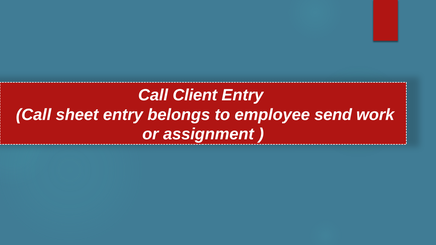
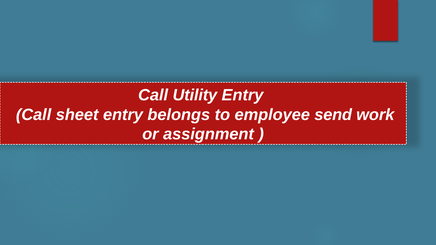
Client: Client -> Utility (195, 95)
